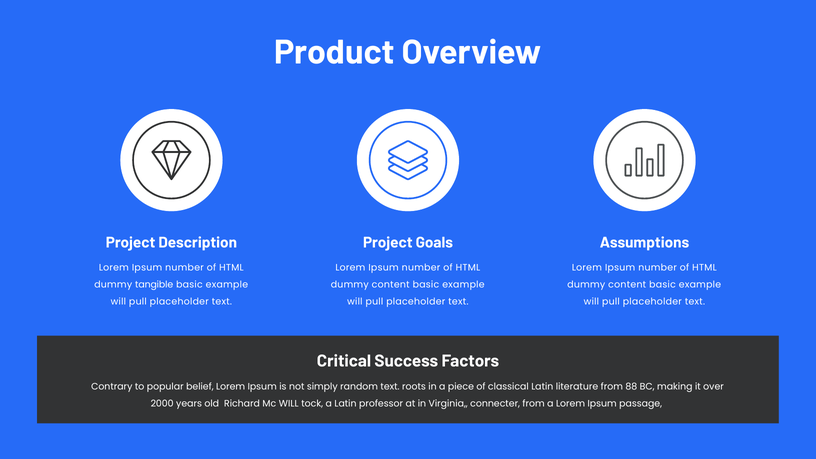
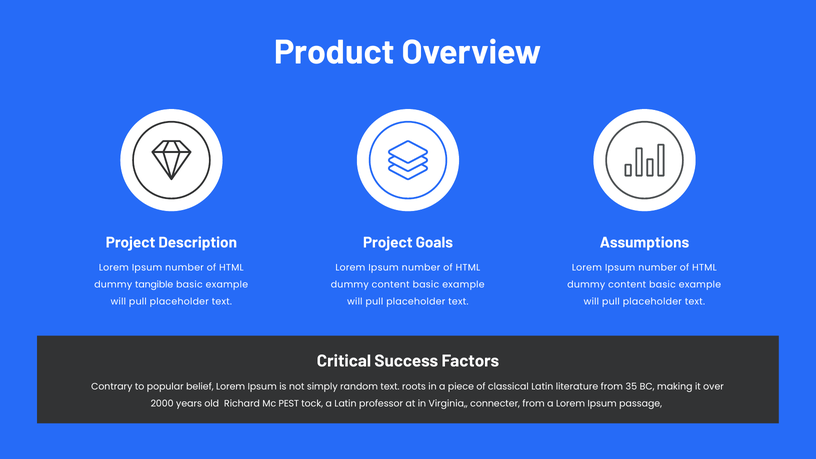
88: 88 -> 35 (631, 387)
Mc WILL: WILL -> PEST (289, 404)
